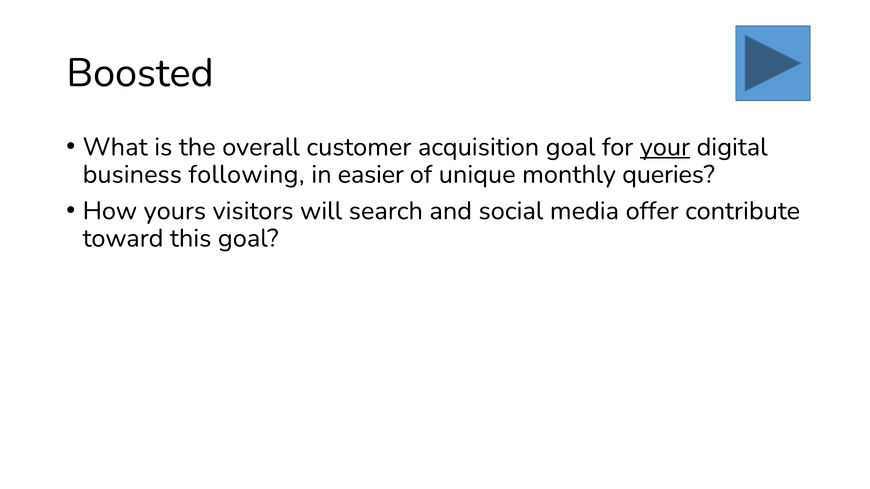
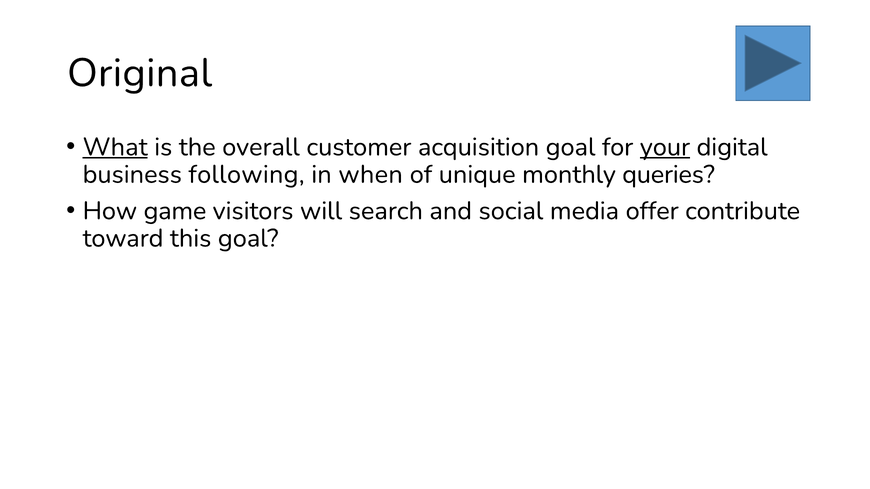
Boosted: Boosted -> Original (140, 73)
What underline: none -> present (115, 147)
easier: easier -> when (371, 175)
yours: yours -> game (175, 211)
